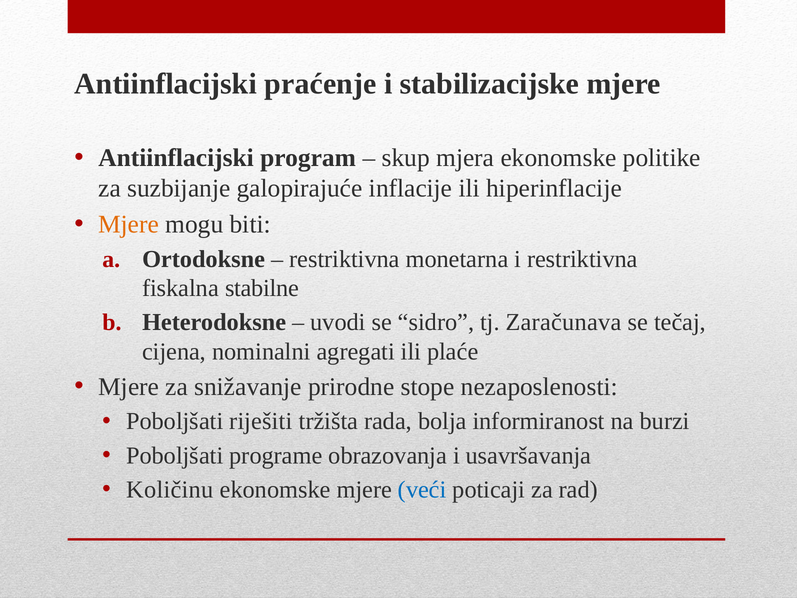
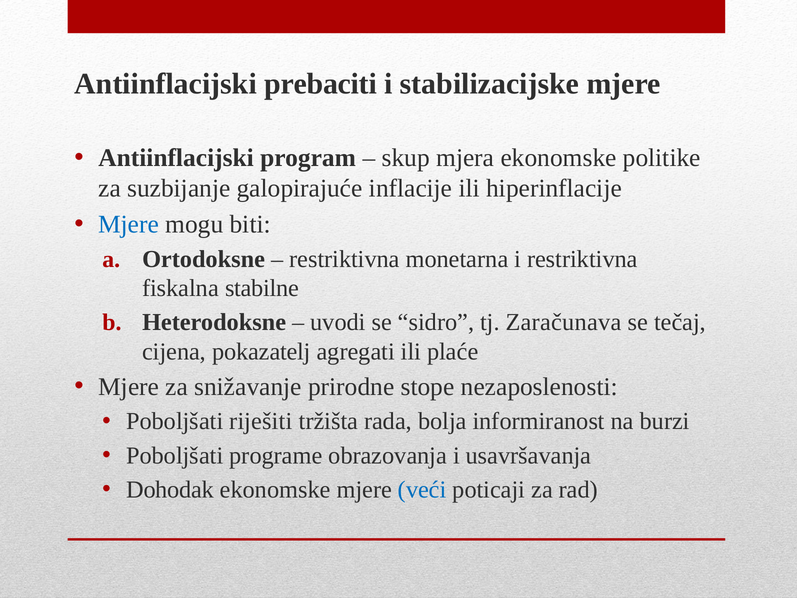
praćenje: praćenje -> prebaciti (321, 84)
Mjere colour: orange -> blue (129, 224)
nominalni: nominalni -> pokazatelj (261, 351)
Količinu: Količinu -> Dohodak (170, 489)
